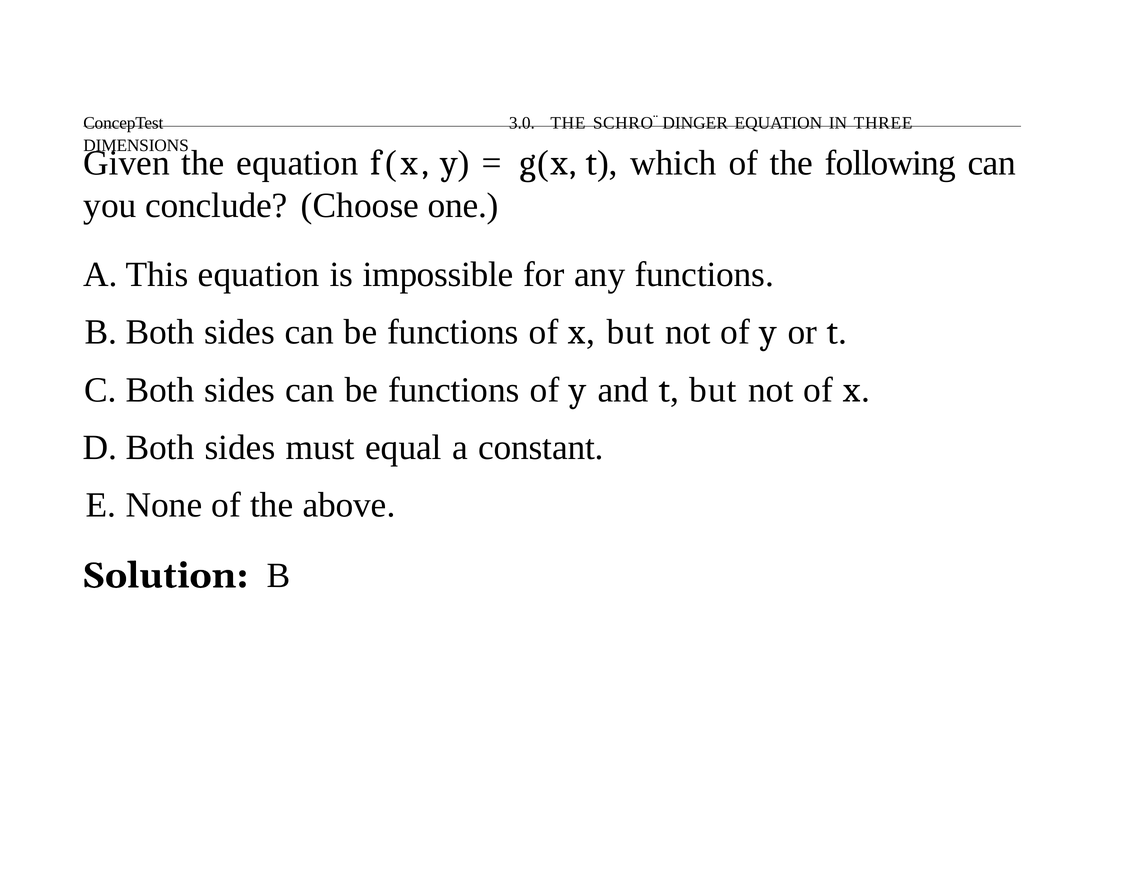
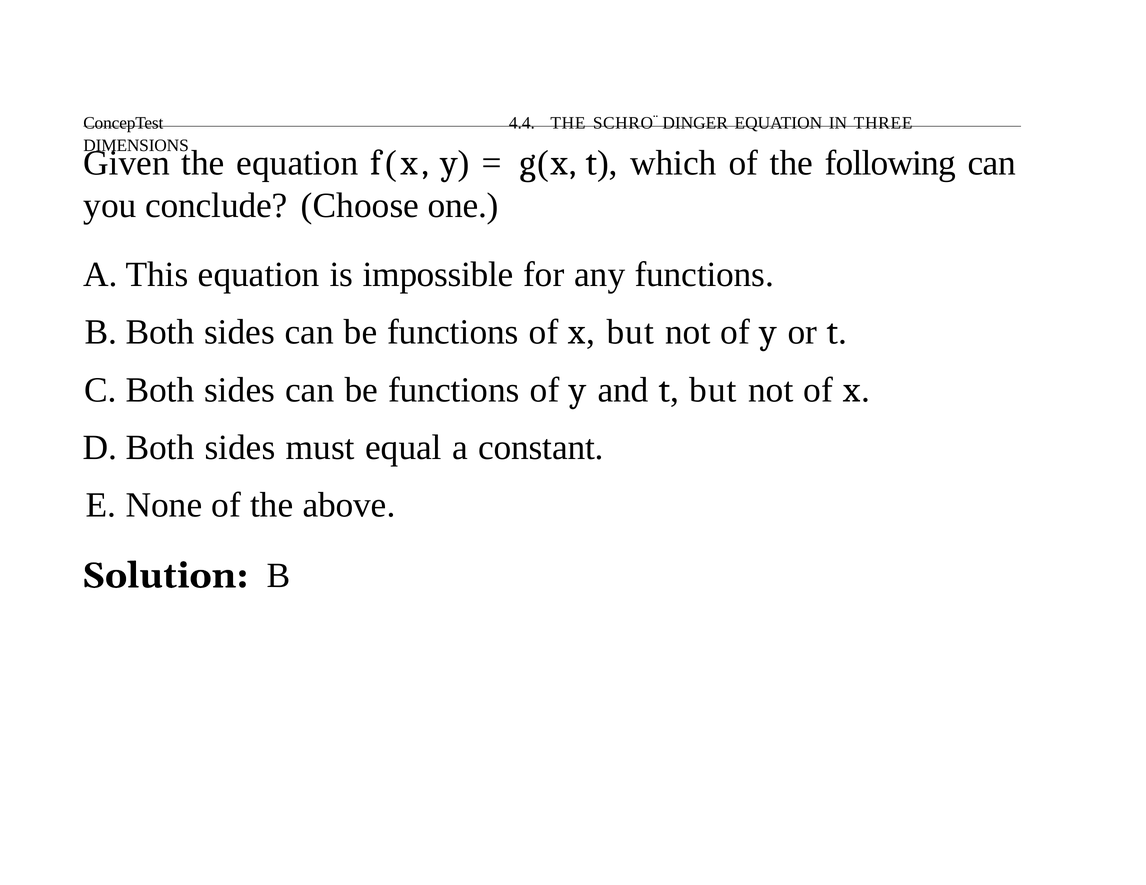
3.0: 3.0 -> 4.4 (522, 123)
